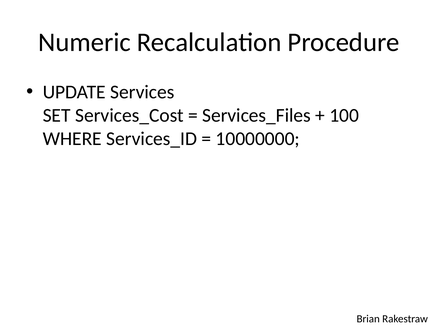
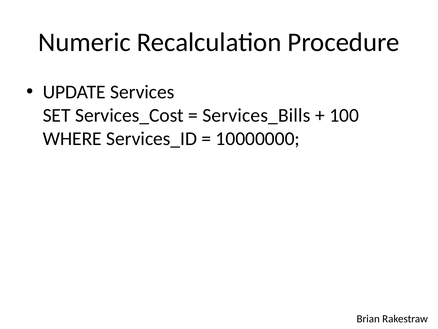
Services_Files: Services_Files -> Services_Bills (256, 115)
